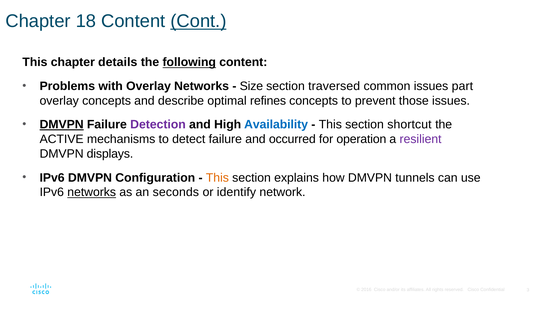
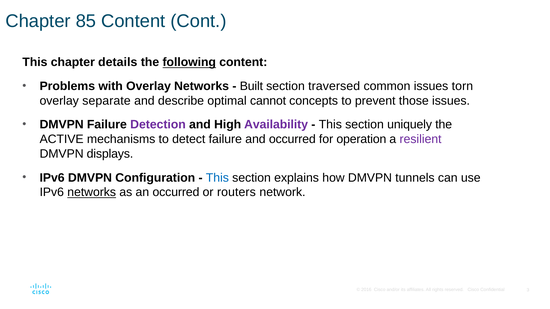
18: 18 -> 85 (86, 21)
Cont underline: present -> none (198, 21)
Size: Size -> Built (251, 86)
part: part -> torn (462, 86)
overlay concepts: concepts -> separate (106, 101)
refines: refines -> cannot (268, 101)
DMVPN underline: present -> none (62, 125)
Availability colour: blue -> purple (276, 125)
shortcut: shortcut -> uniquely (410, 125)
This colour: orange -> blue (217, 178)
an seconds: seconds -> occurred (176, 193)
identify: identify -> routers (236, 193)
